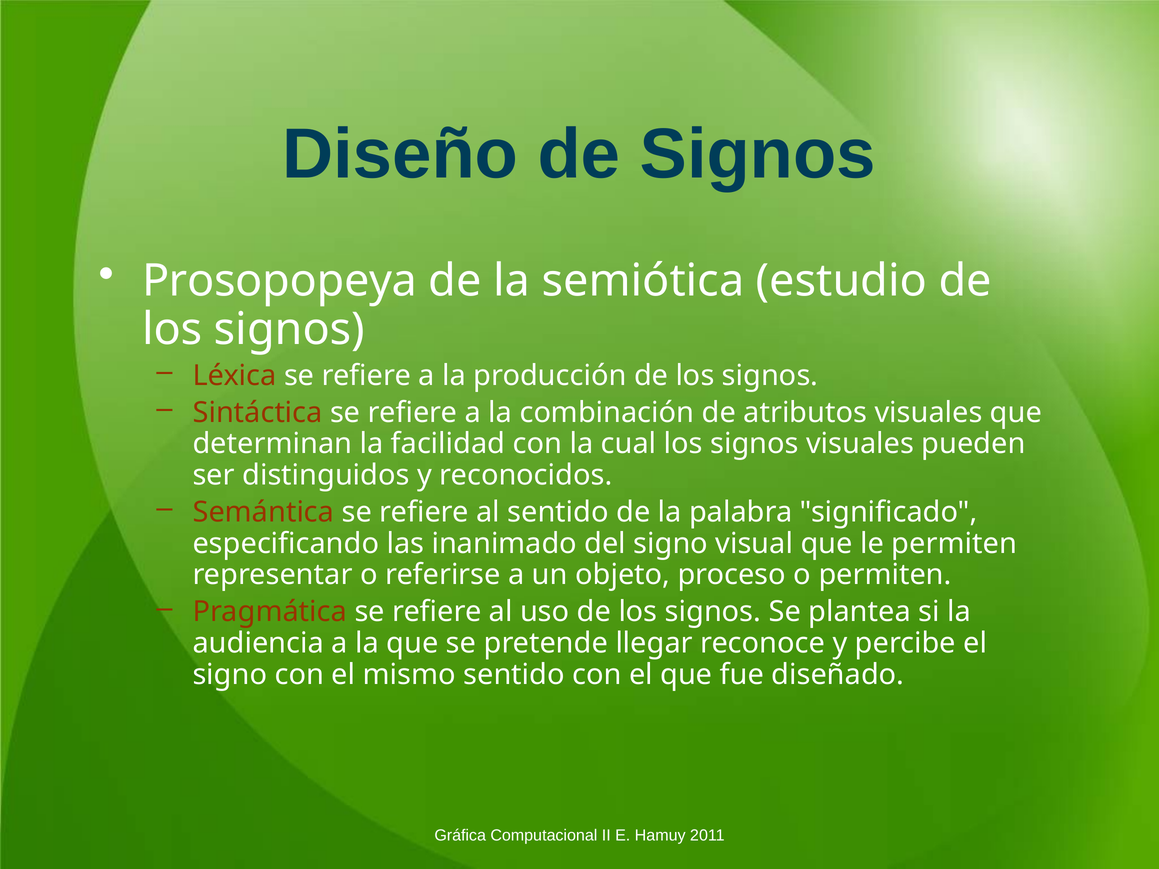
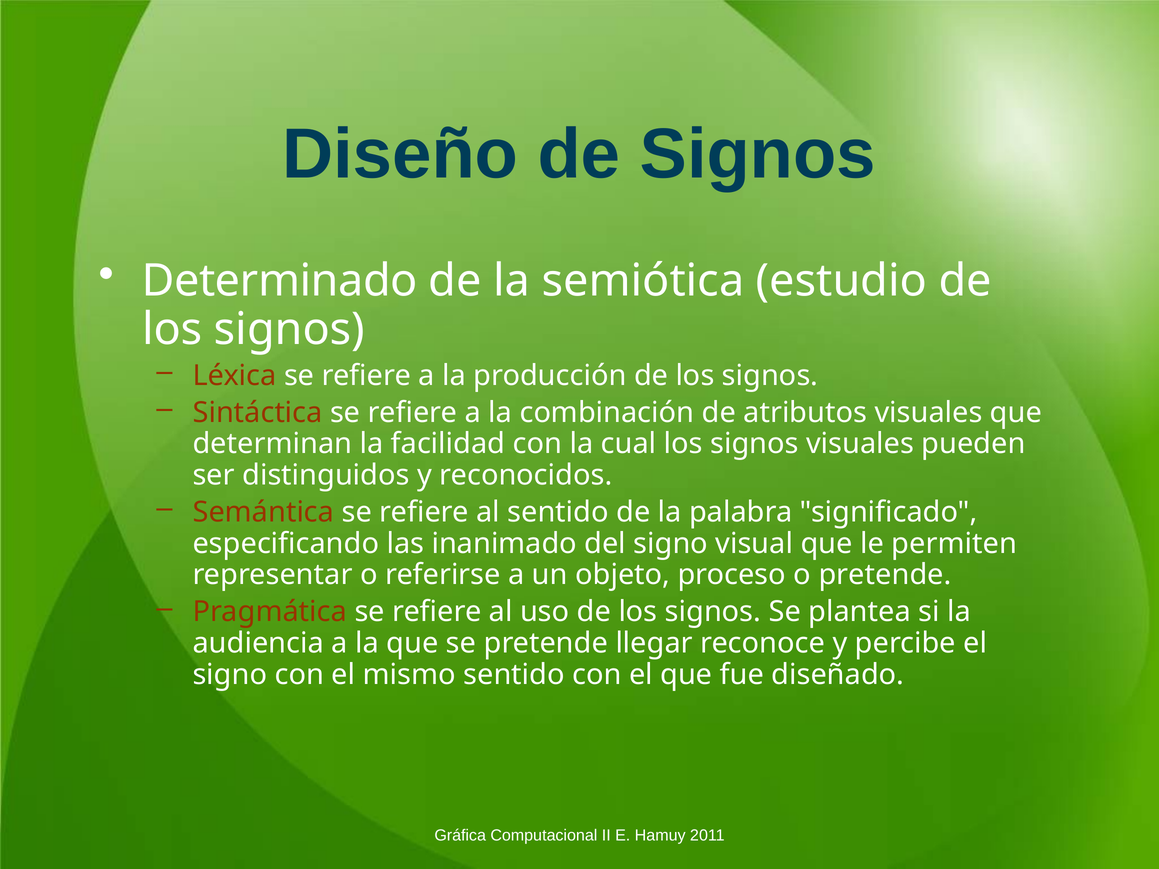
Prosopopeya: Prosopopeya -> Determinado (280, 281)
o permiten: permiten -> pretende (885, 575)
